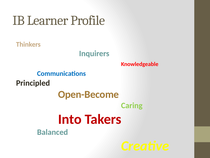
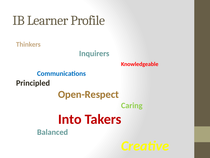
Open-Become: Open-Become -> Open-Respect (88, 94)
